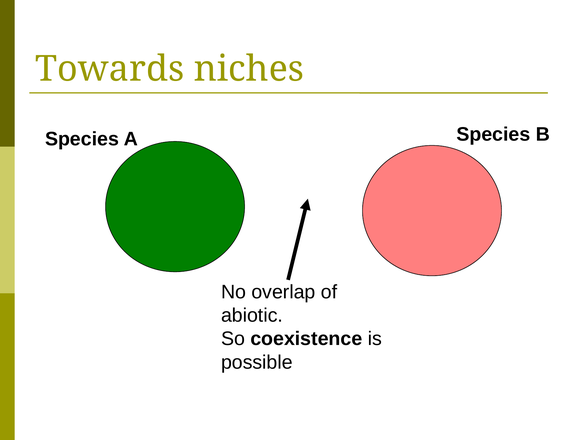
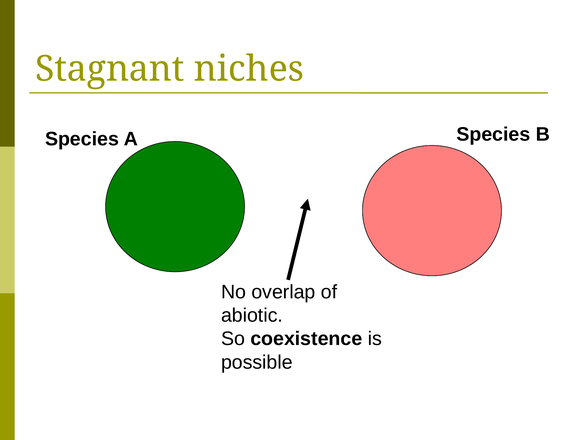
Towards: Towards -> Stagnant (110, 69)
